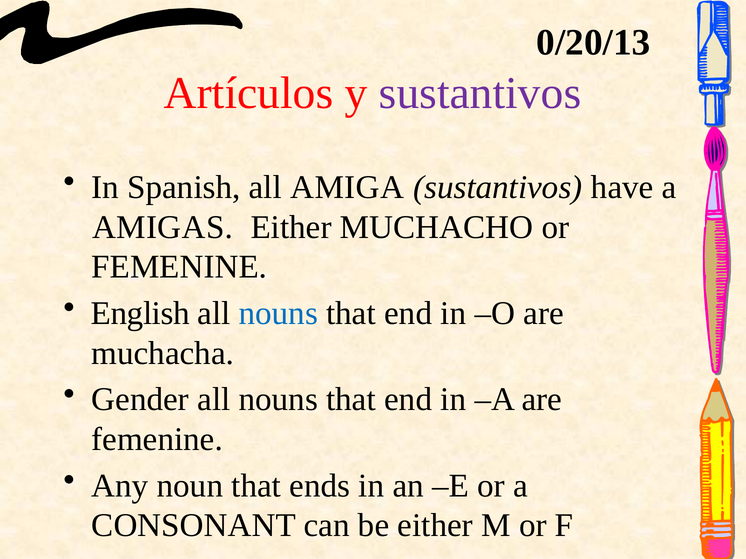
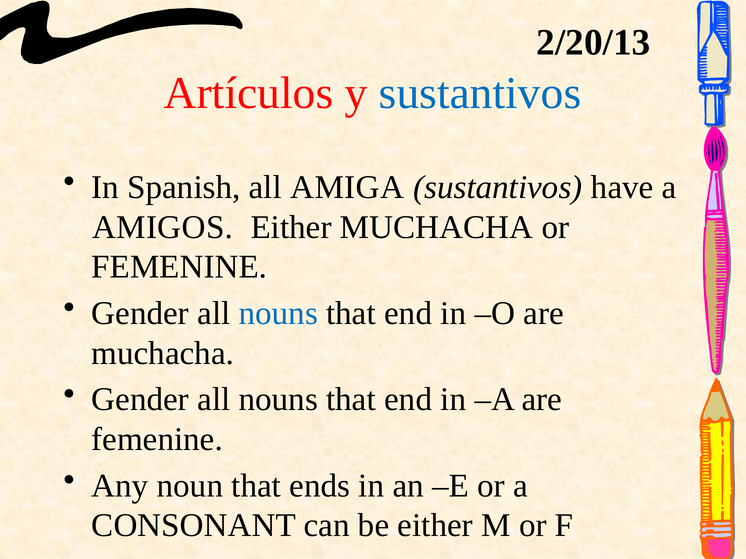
0/20/13: 0/20/13 -> 2/20/13 (593, 43)
sustantivos colour: purple -> blue (480, 93)
AMIGAS: AMIGAS -> AMIGOS (163, 227)
Either MUCHACHO: MUCHACHO -> MUCHACHA (437, 227)
English: English -> Gender (140, 314)
